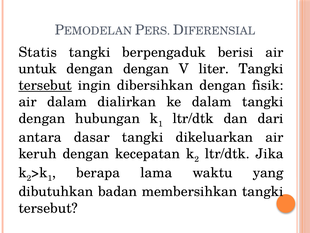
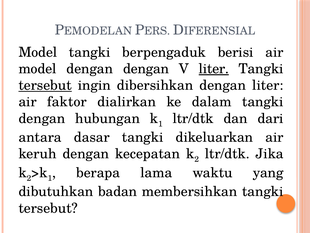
Statis: Statis -> Model (38, 52)
untuk: untuk -> model (38, 69)
liter underline: none -> present (214, 69)
dengan fisik: fisik -> liter (268, 85)
air dalam: dalam -> faktor (67, 102)
